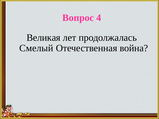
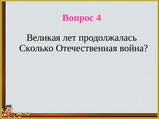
Смелый: Смелый -> Сколько (36, 48)
